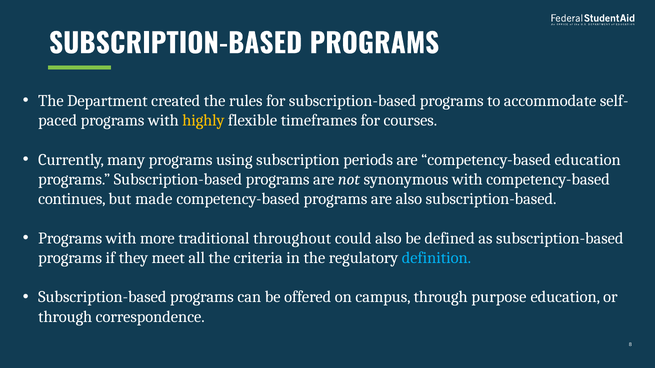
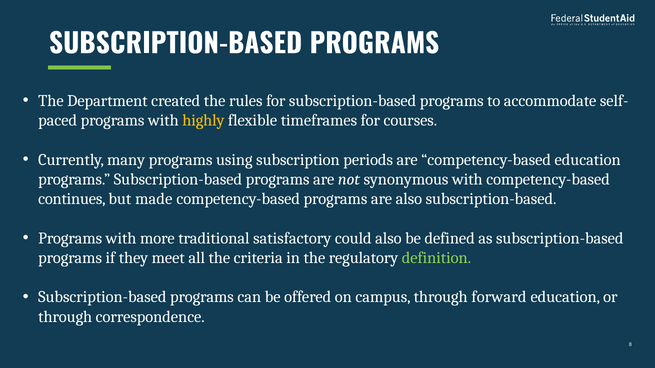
throughout: throughout -> satisfactory (292, 238)
definition colour: light blue -> light green (436, 258)
purpose: purpose -> forward (499, 297)
